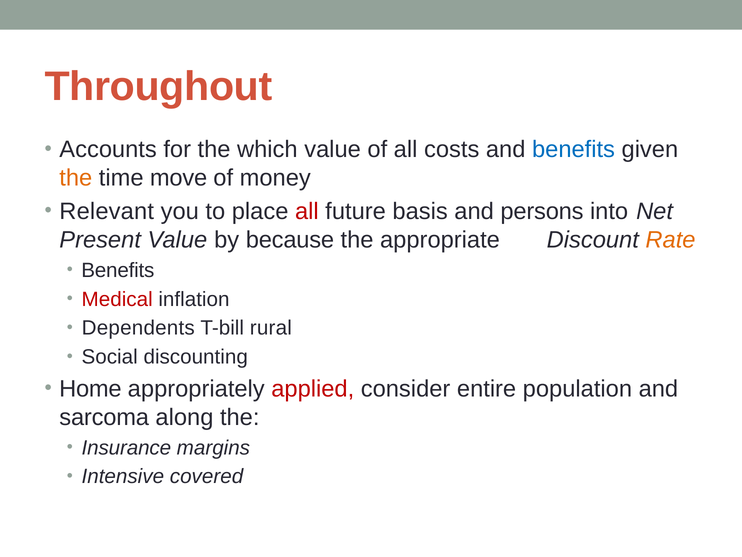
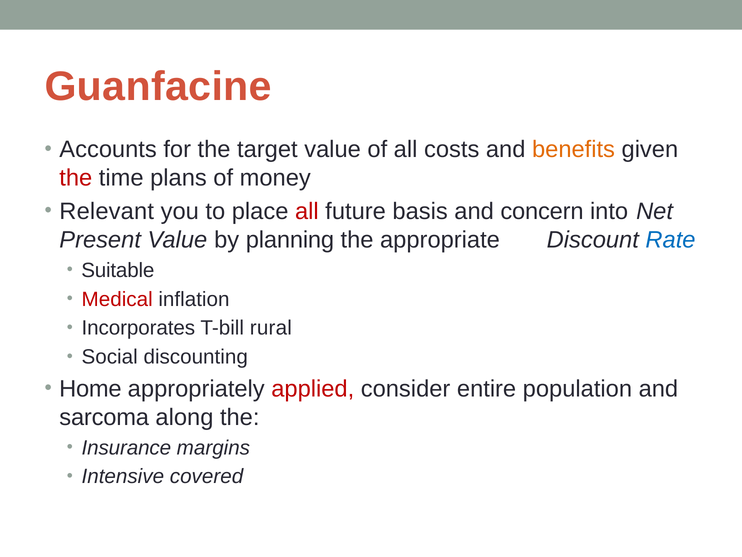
Throughout: Throughout -> Guanfacine (158, 86)
which: which -> target (267, 149)
benefits colour: blue -> orange (574, 149)
the colour: orange -> red (76, 178)
move: move -> plans (178, 178)
persons: persons -> concern (542, 211)
because: because -> planning (290, 240)
Rate colour: orange -> blue (670, 240)
Benefits: Benefits -> Suitable (118, 270)
Dependents: Dependents -> Incorporates (138, 328)
